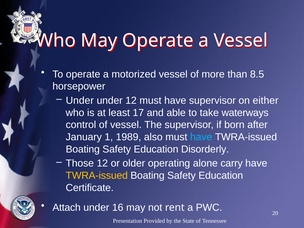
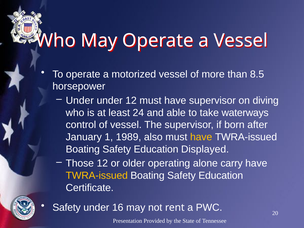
either: either -> diving (266, 101)
17: 17 -> 24 (138, 113)
have colour: light blue -> yellow (201, 137)
Disorderly: Disorderly -> Displayed (205, 149)
Attach: Attach -> Safety (67, 207)
